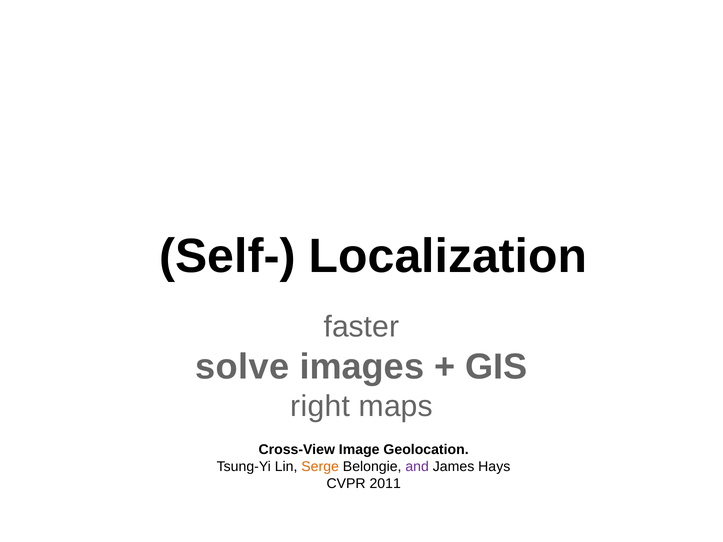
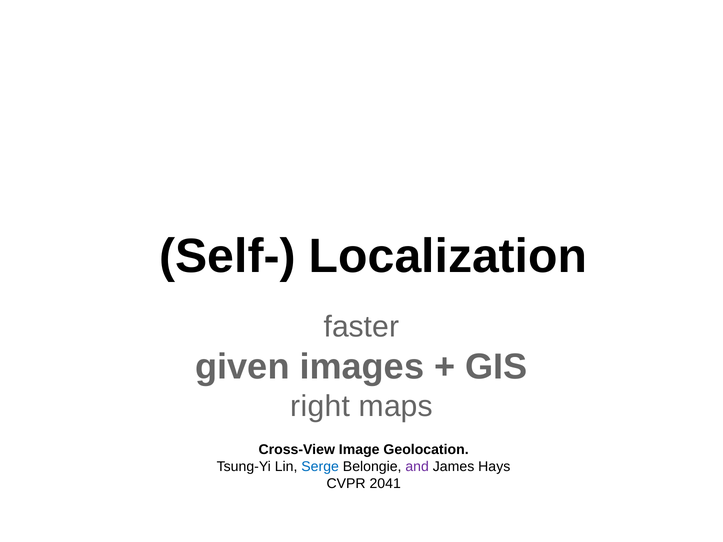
solve: solve -> given (242, 367)
Serge colour: orange -> blue (320, 467)
2011: 2011 -> 2041 (385, 484)
